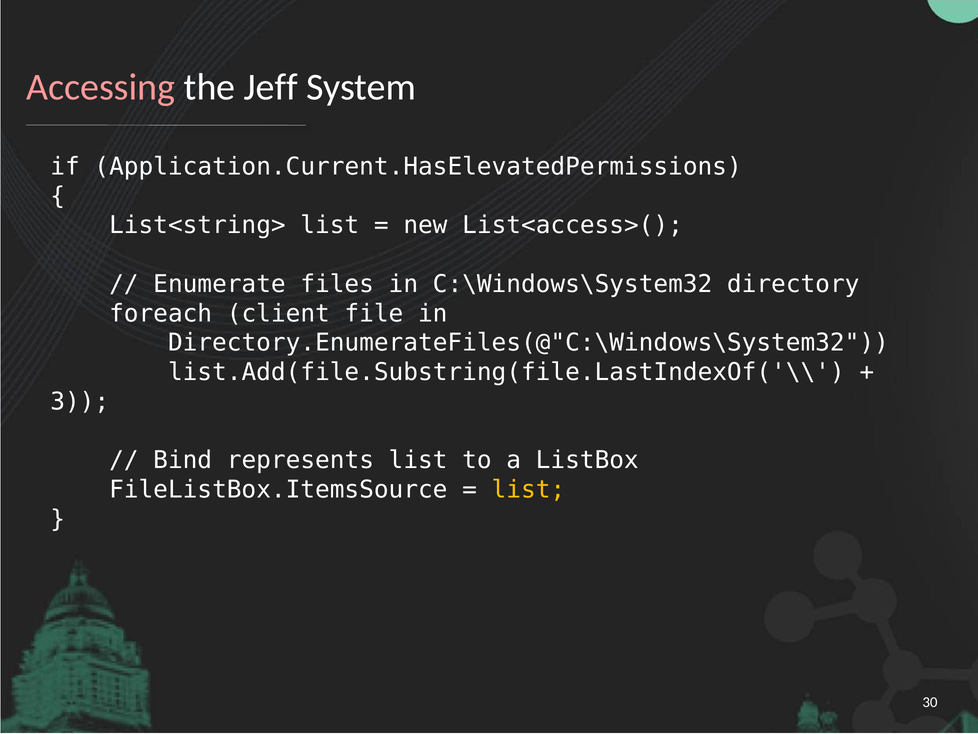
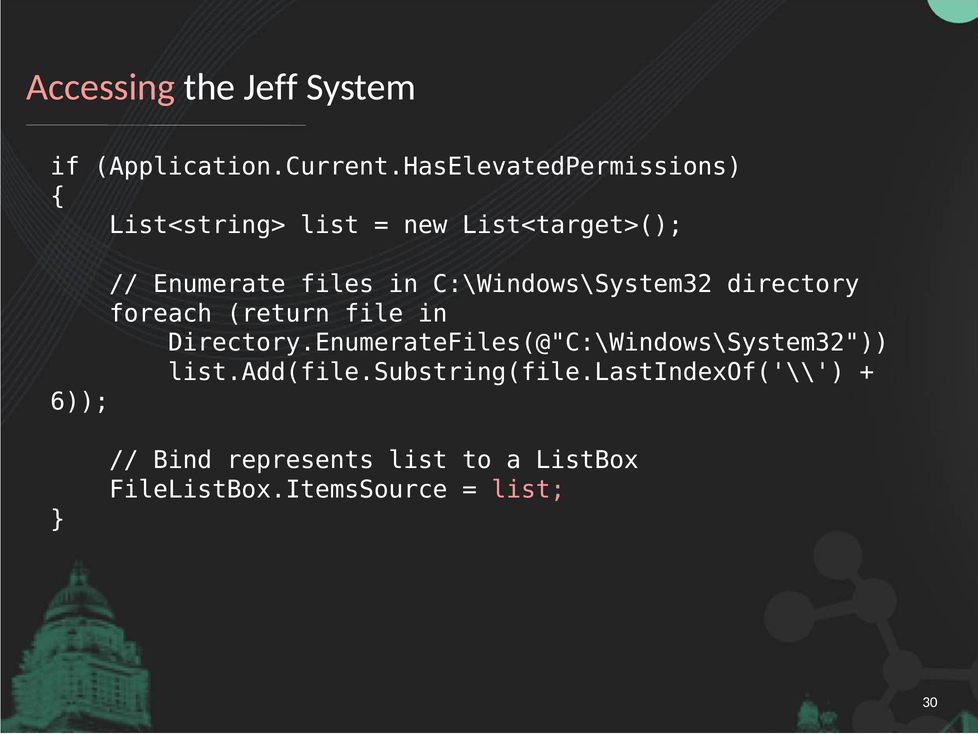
List<access>(: List<access>( -> List<target>( (573, 225)
client: client -> return (278, 313)
3: 3 -> 6 (80, 401)
list colour: yellow -> pink (528, 489)
